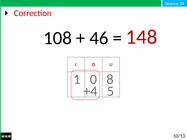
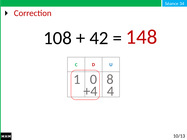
46: 46 -> 42 (99, 38)
5: 5 -> 4 (111, 91)
